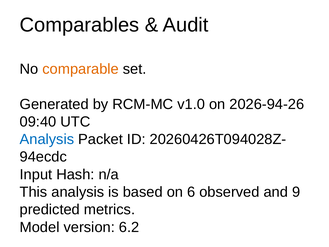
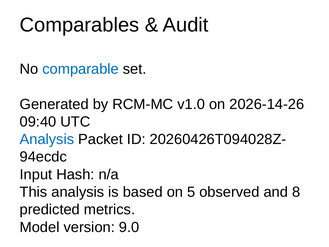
comparable colour: orange -> blue (81, 69)
2026-94-26: 2026-94-26 -> 2026-14-26 (267, 104)
6: 6 -> 5 (191, 192)
9: 9 -> 8 (296, 192)
6.2: 6.2 -> 9.0 (129, 227)
